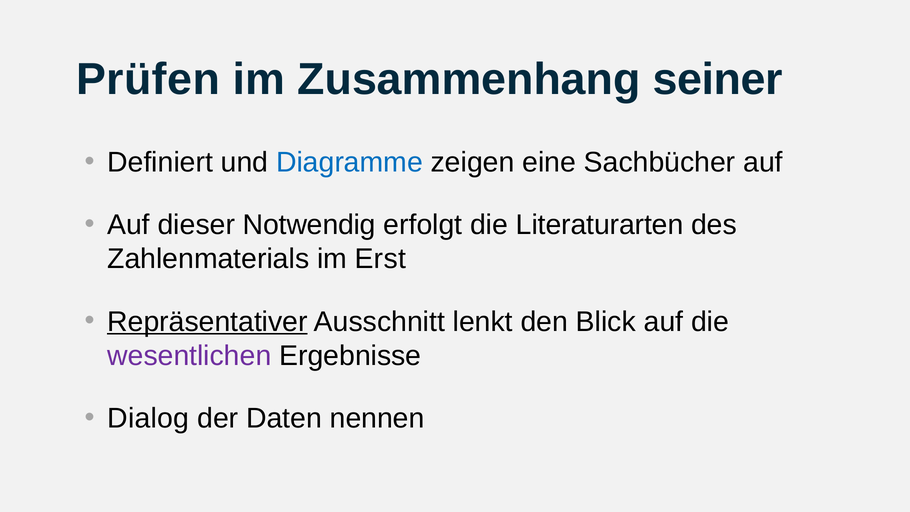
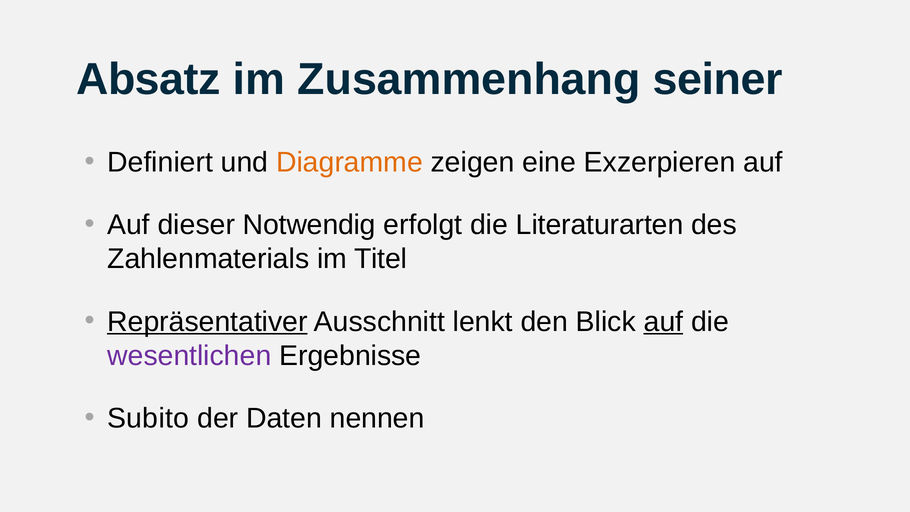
Prüfen: Prüfen -> Absatz (148, 79)
Diagramme colour: blue -> orange (350, 162)
Sachbücher: Sachbücher -> Exzerpieren (660, 162)
Erst: Erst -> Titel (381, 259)
auf underline: none -> present (663, 322)
Dialog: Dialog -> Subito (148, 418)
